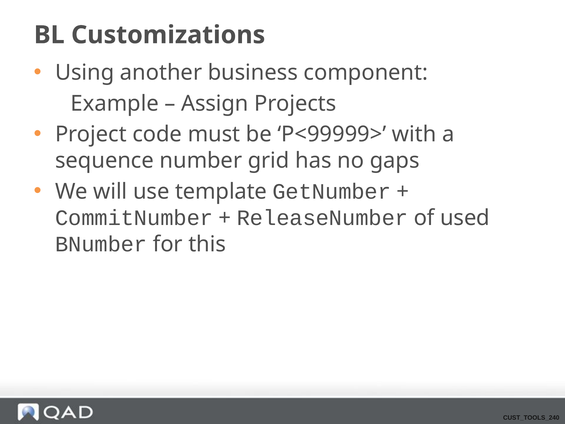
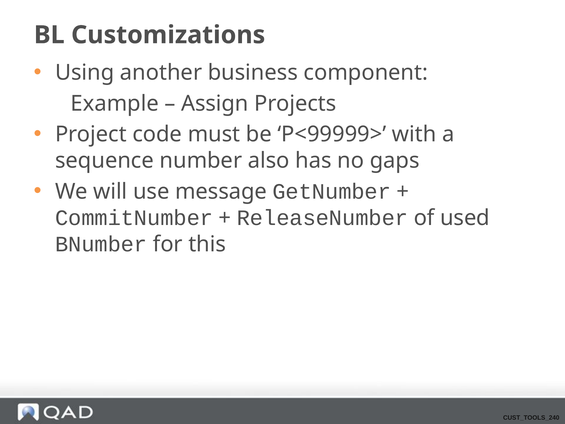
grid: grid -> also (269, 161)
template: template -> message (221, 191)
